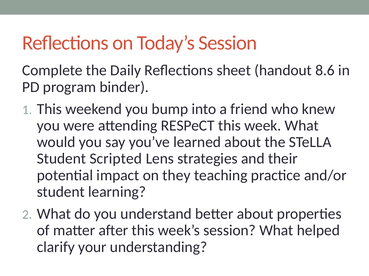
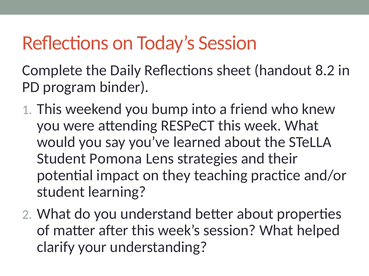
8.6: 8.6 -> 8.2 (325, 71)
Scripted: Scripted -> Pomona (116, 159)
